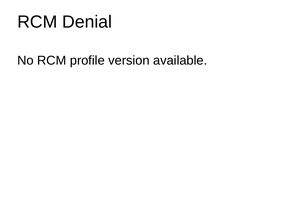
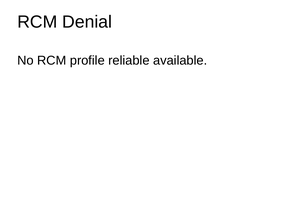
version: version -> reliable (129, 60)
